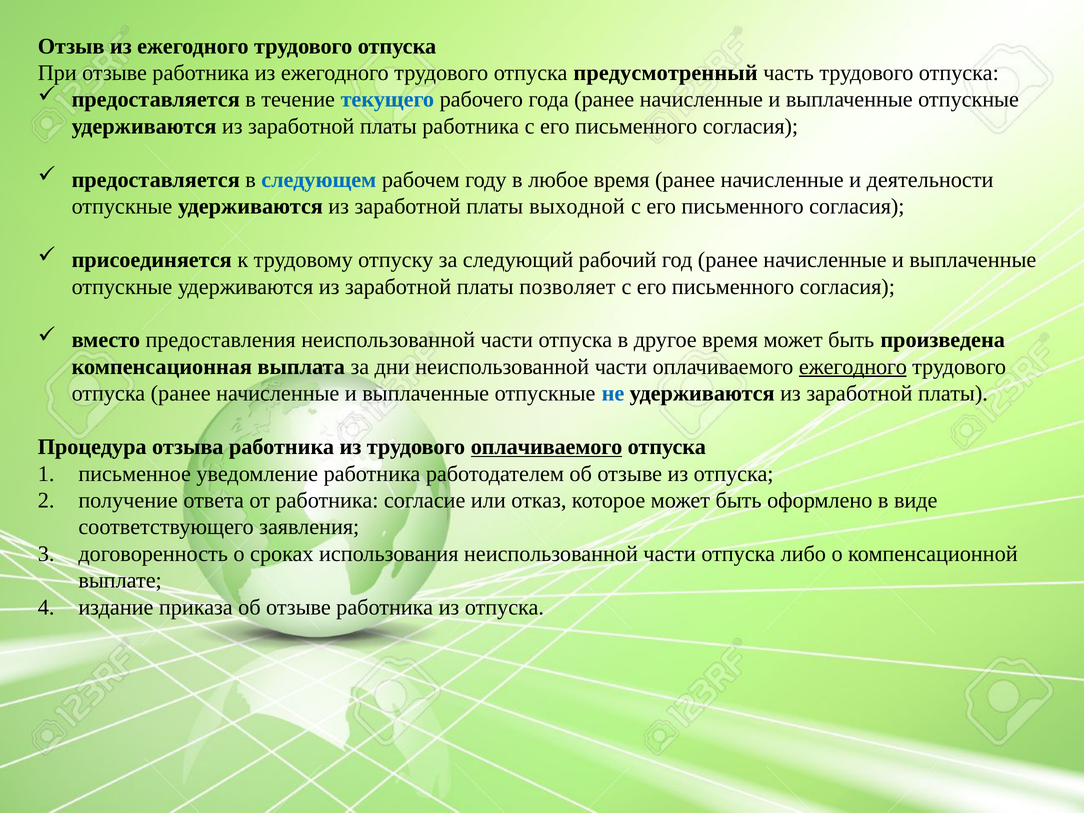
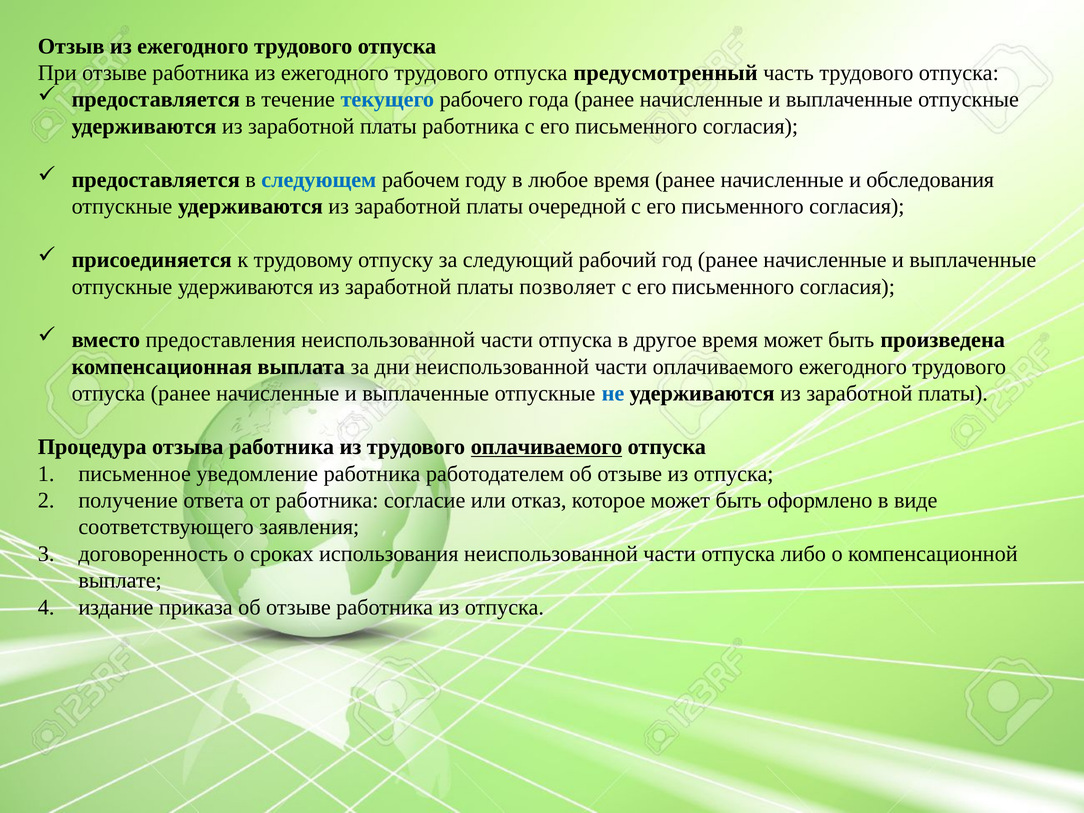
деятельности: деятельности -> обследования (930, 180)
выходной: выходной -> очередной (577, 207)
ежегодного underline: present -> none (853, 367)
